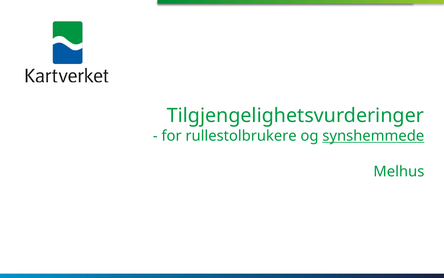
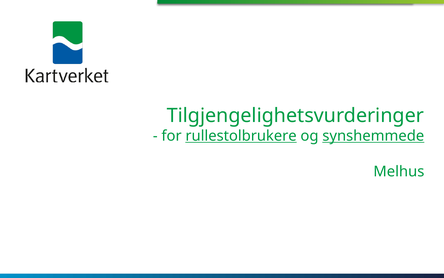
rullestolbrukere underline: none -> present (241, 136)
